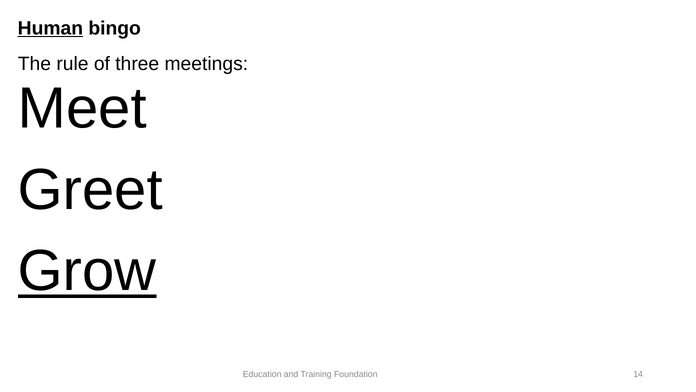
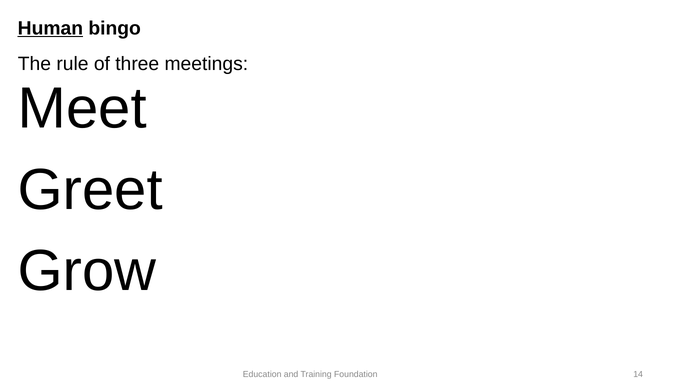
Grow underline: present -> none (87, 271)
